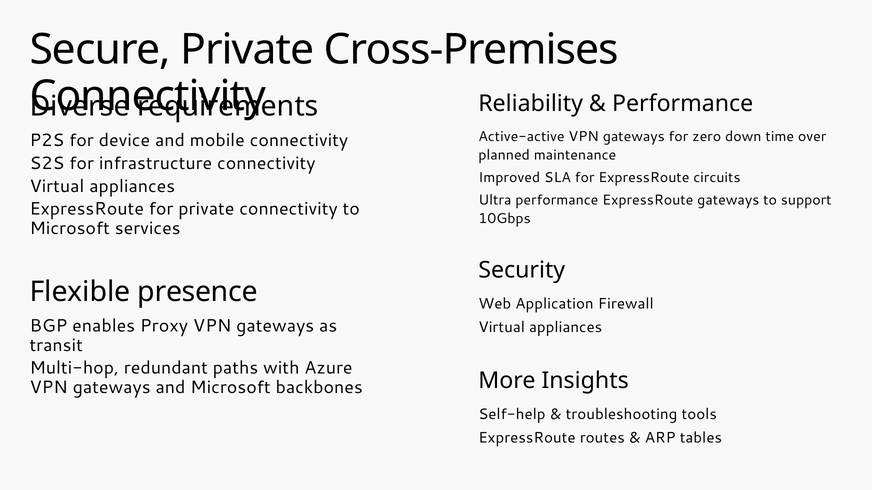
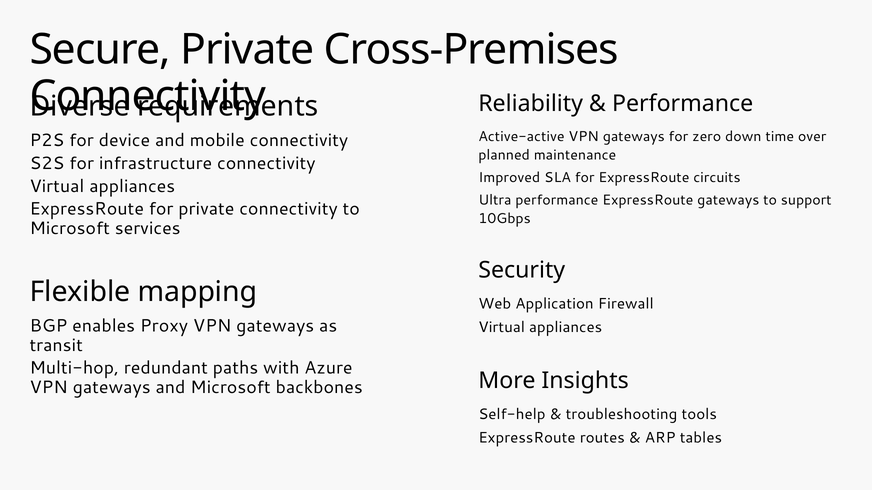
presence: presence -> mapping (197, 292)
